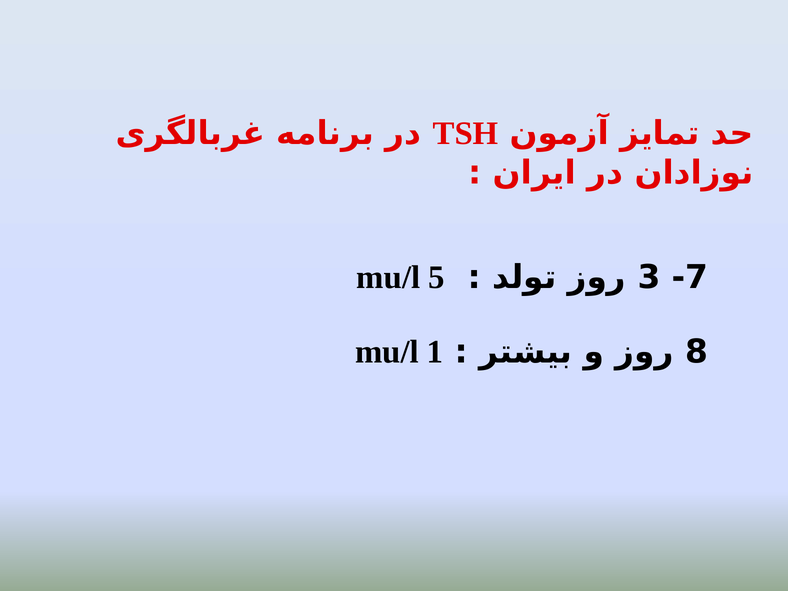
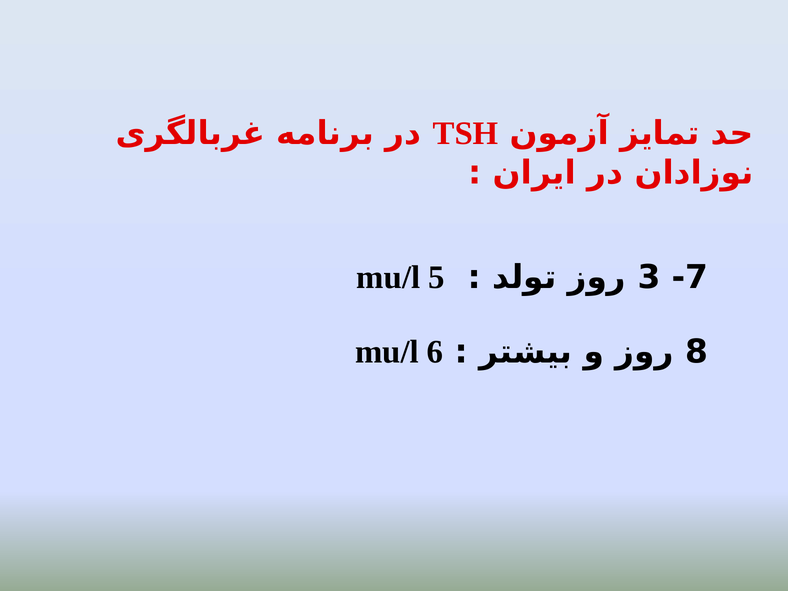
1: 1 -> 6 (435, 352)
